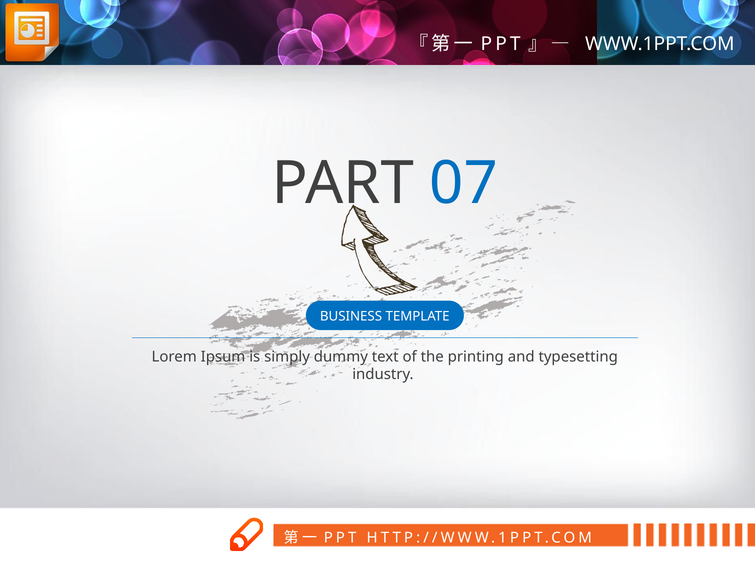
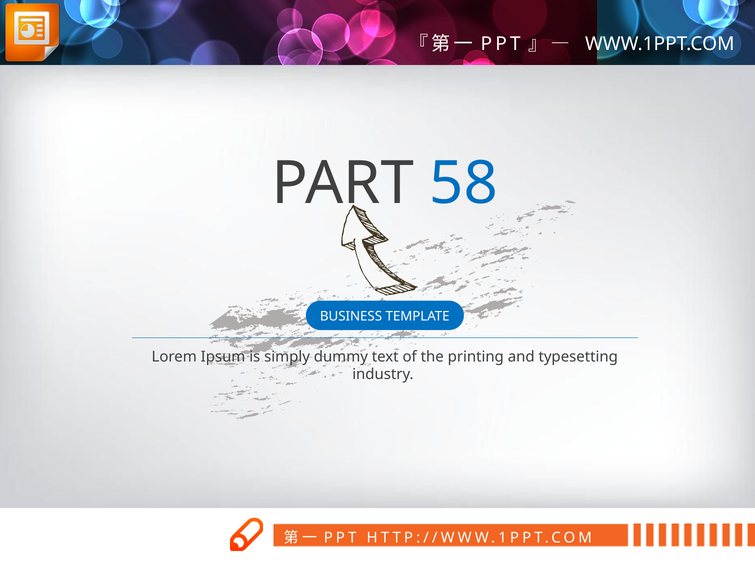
07: 07 -> 58 (464, 183)
